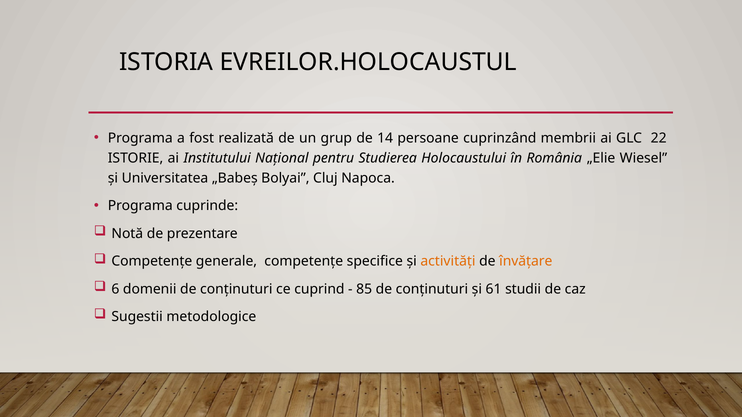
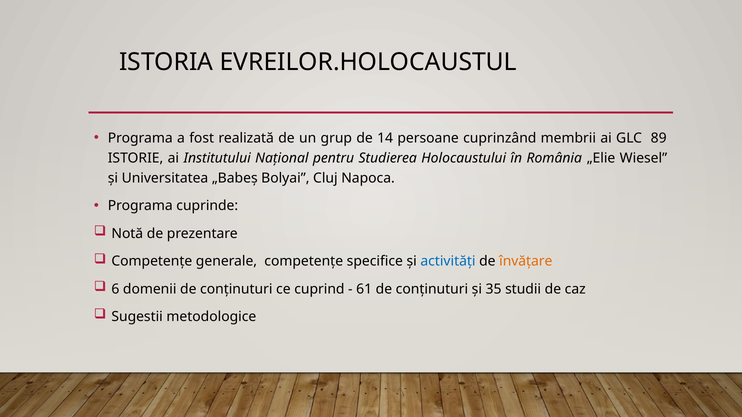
22: 22 -> 89 (659, 138)
activități colour: orange -> blue (448, 261)
85: 85 -> 61 (364, 289)
61: 61 -> 35 (494, 289)
